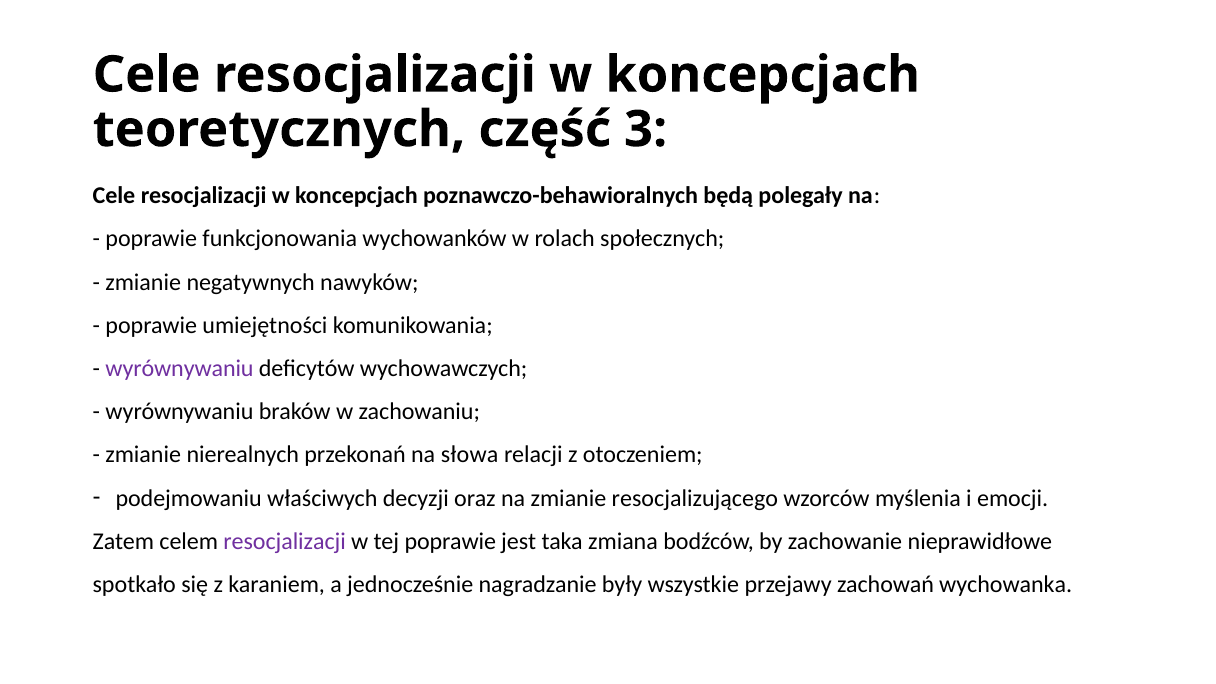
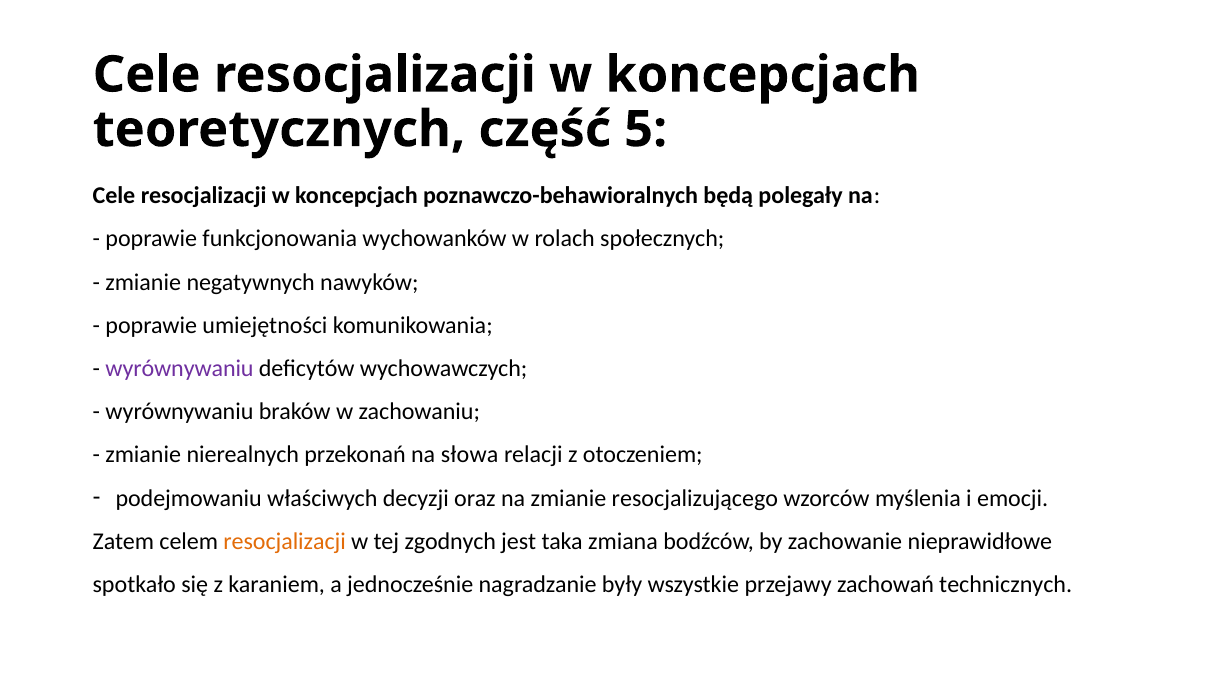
3: 3 -> 5 (646, 129)
resocjalizacji colour: purple -> orange (285, 541)
tej poprawie: poprawie -> zgodnych (450, 541)
wychowanka: wychowanka -> technicznych (1006, 585)
